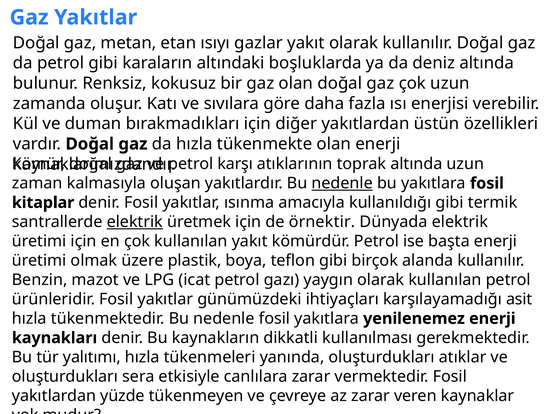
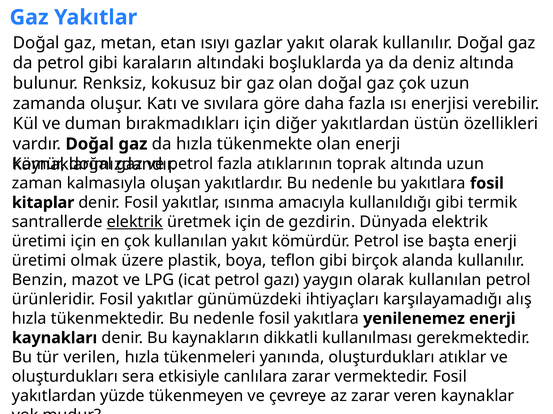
petrol karşı: karşı -> fazla (235, 164)
nedenle underline: present -> none (342, 184)
örnektir: örnektir -> gezdirin (322, 222)
asit: asit -> alış (519, 300)
yalıtımı: yalıtımı -> verilen (92, 358)
